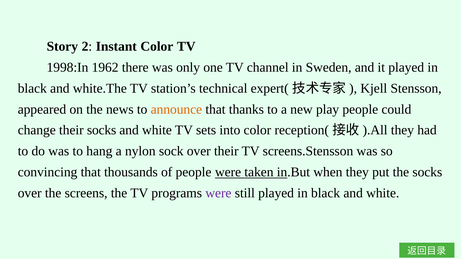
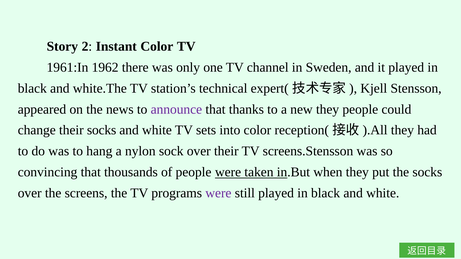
1998:In: 1998:In -> 1961:In (67, 67)
announce colour: orange -> purple (176, 109)
new play: play -> they (328, 109)
